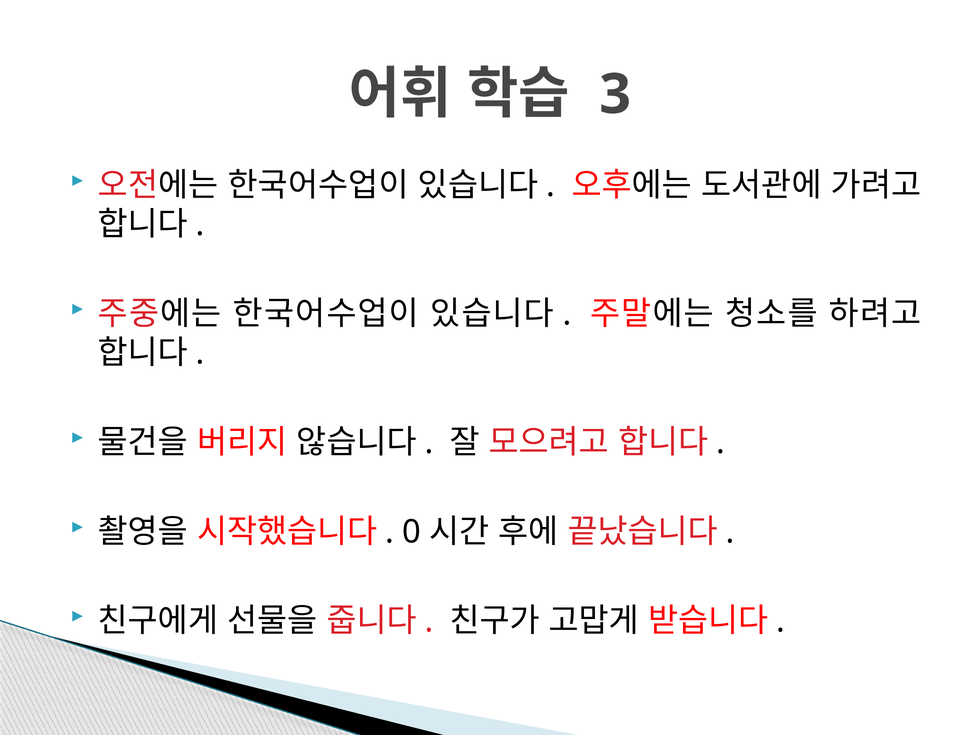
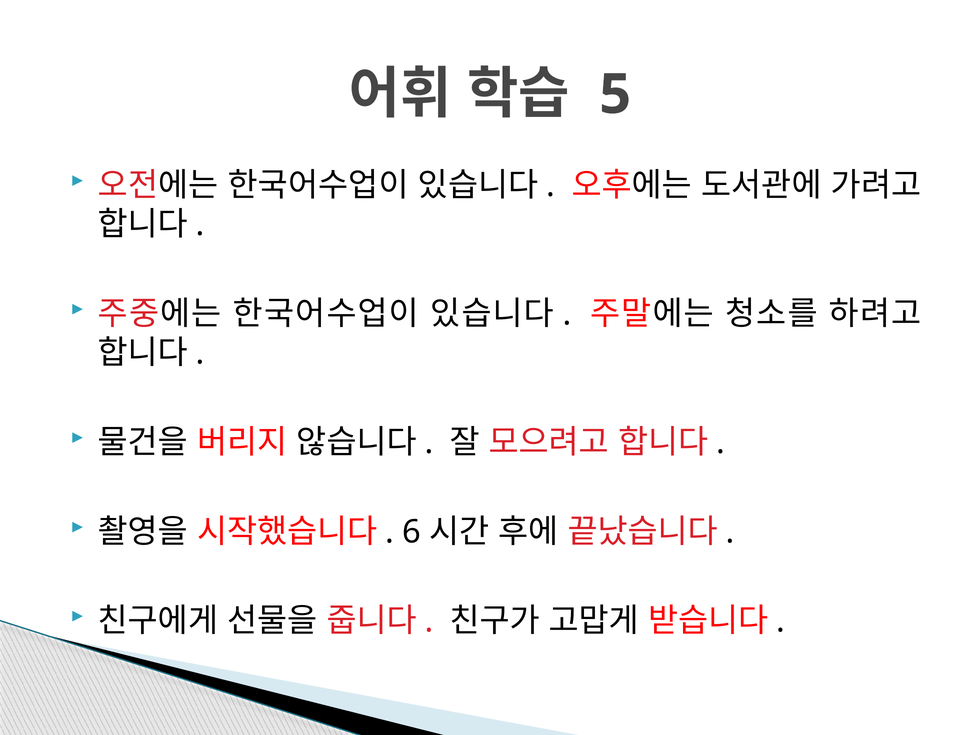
3: 3 -> 5 (615, 95)
0: 0 -> 6 (412, 532)
